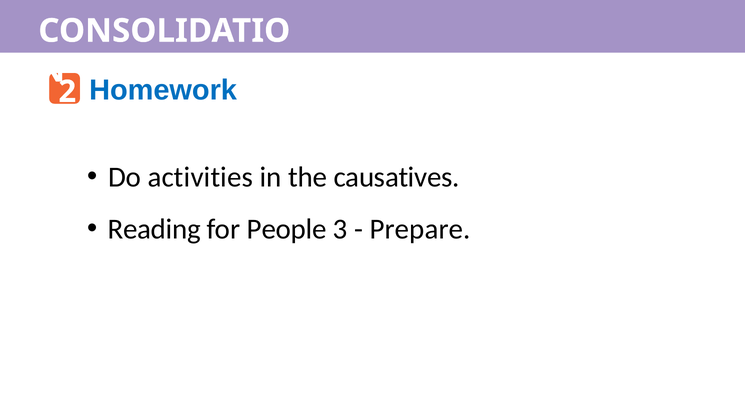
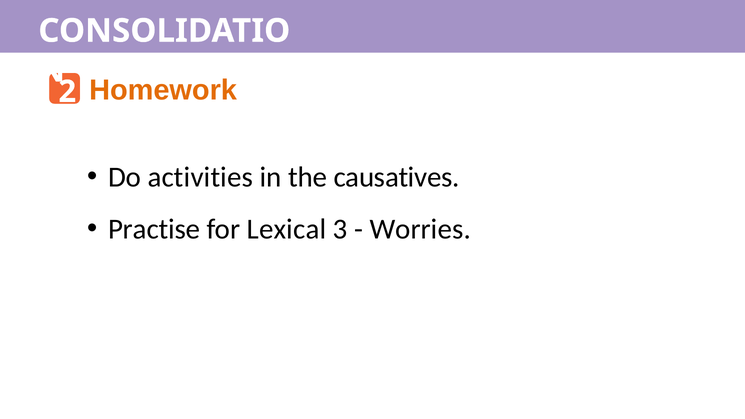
Homework colour: blue -> orange (163, 90)
Reading: Reading -> Practise (154, 229)
People: People -> Lexical (287, 229)
Prepare: Prepare -> Worries (420, 229)
